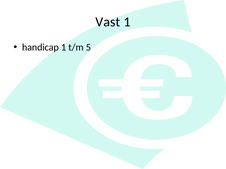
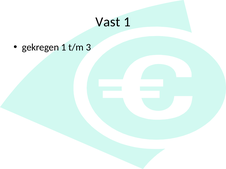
handicap: handicap -> gekregen (40, 47)
5: 5 -> 3 (89, 47)
